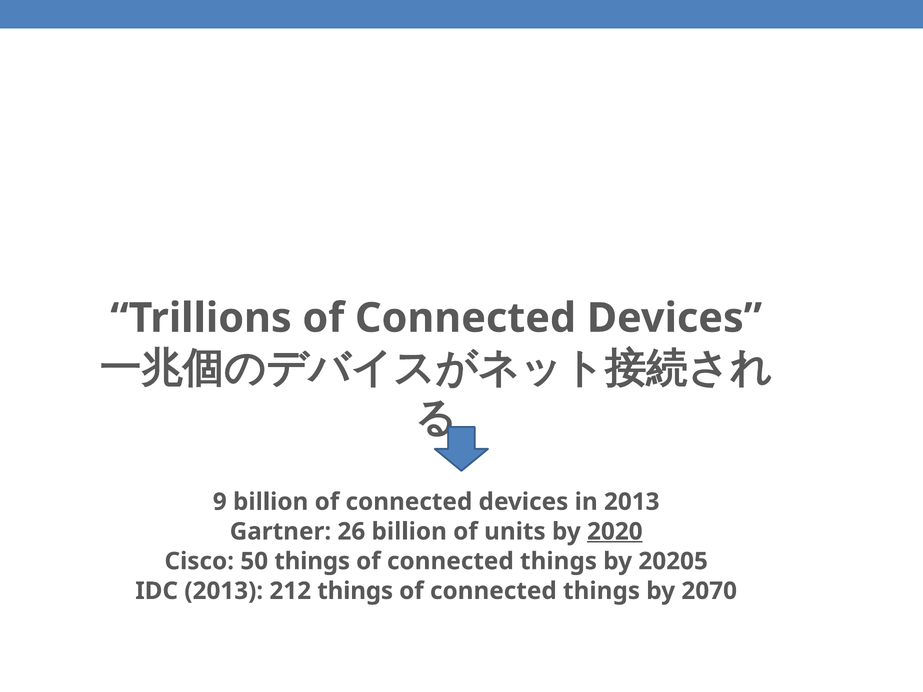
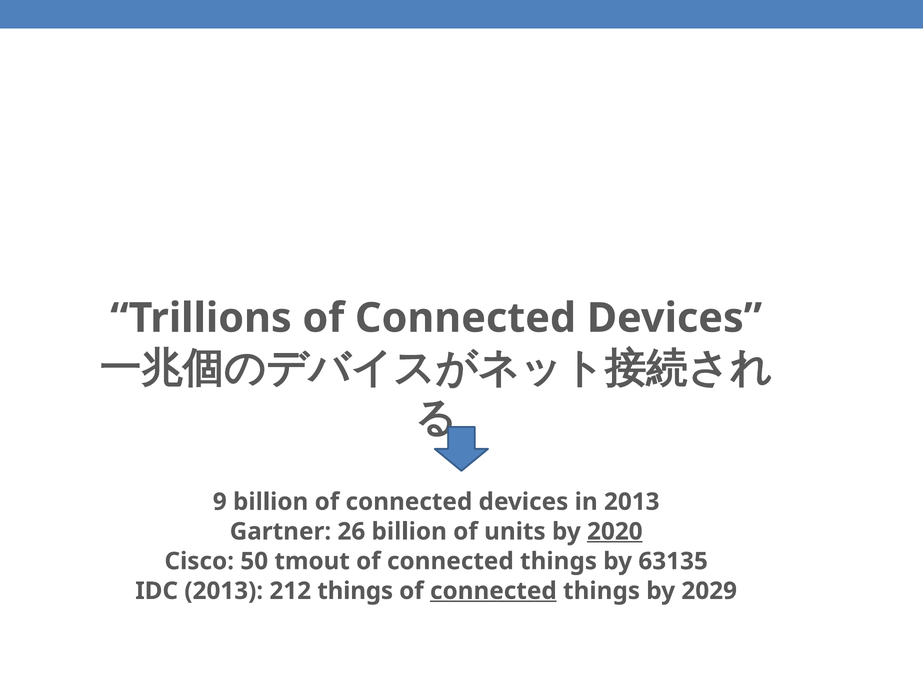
50 things: things -> tmout (312, 562)
20205: 20205 -> 63135 (673, 562)
connected underline: none -> present (493, 591)
2070: 2070 -> 2029 (709, 591)
